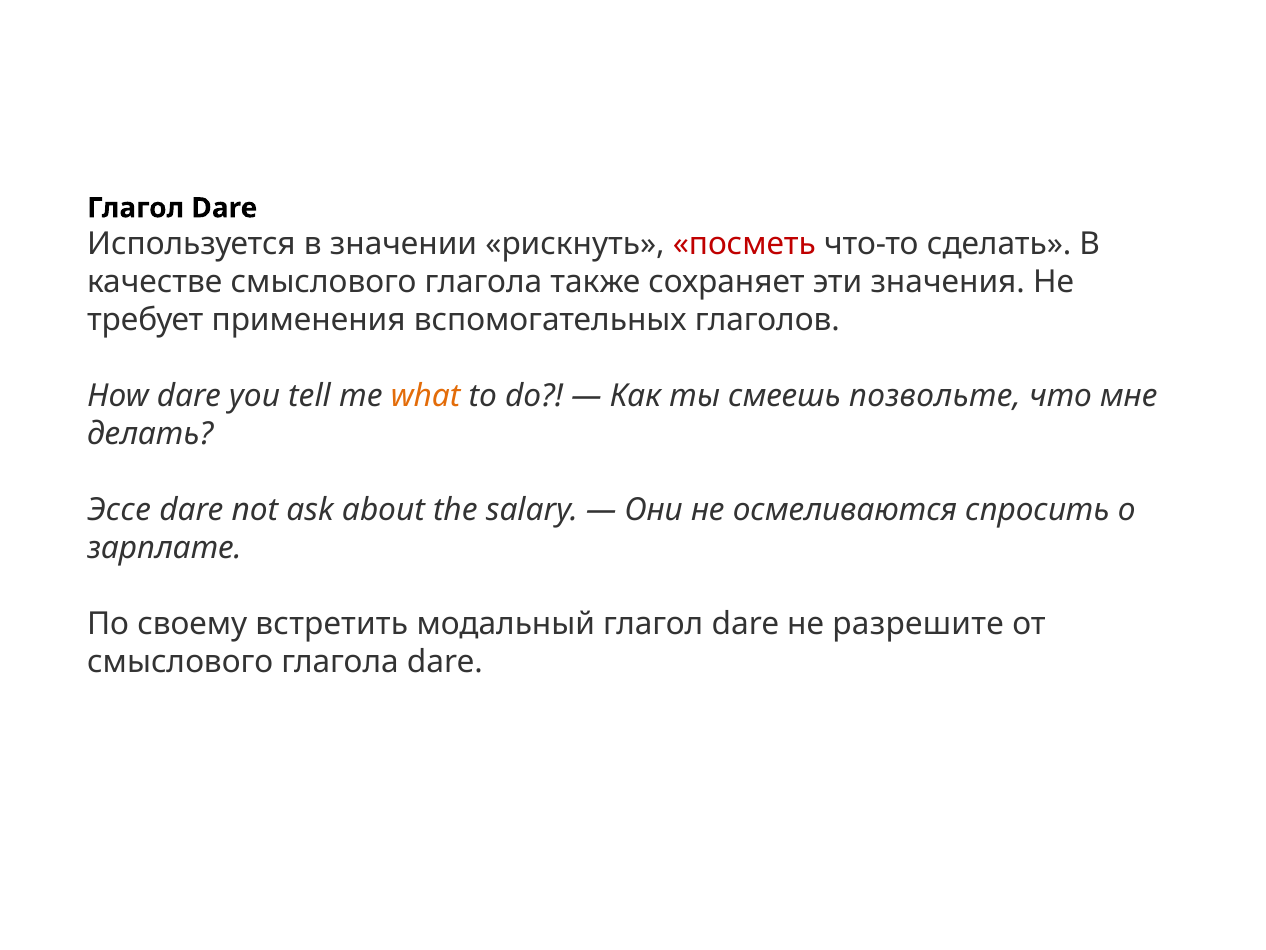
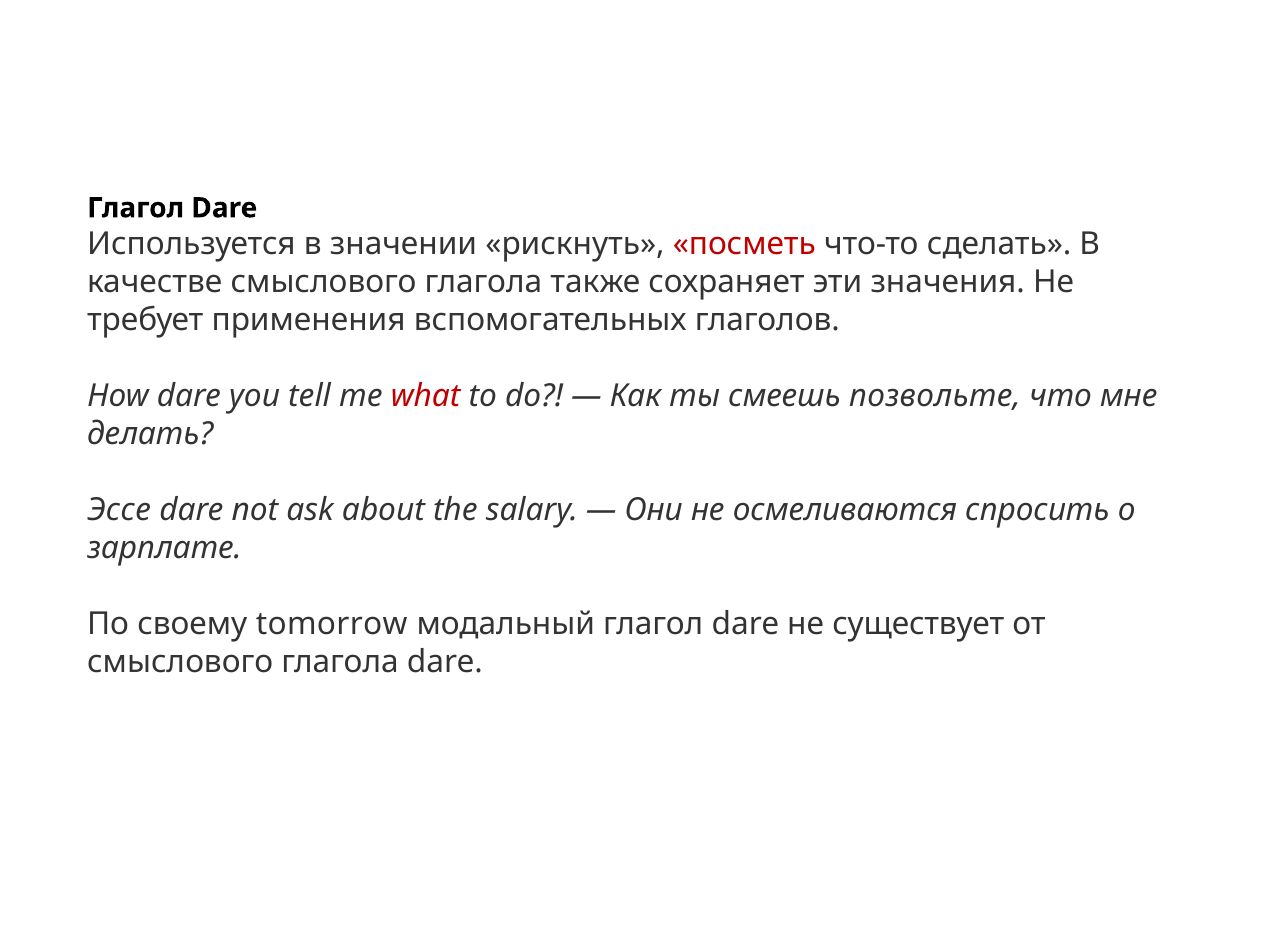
what colour: orange -> red (426, 396)
встретить: встретить -> tomorrow (332, 624)
разрешите: разрешите -> существует (918, 624)
